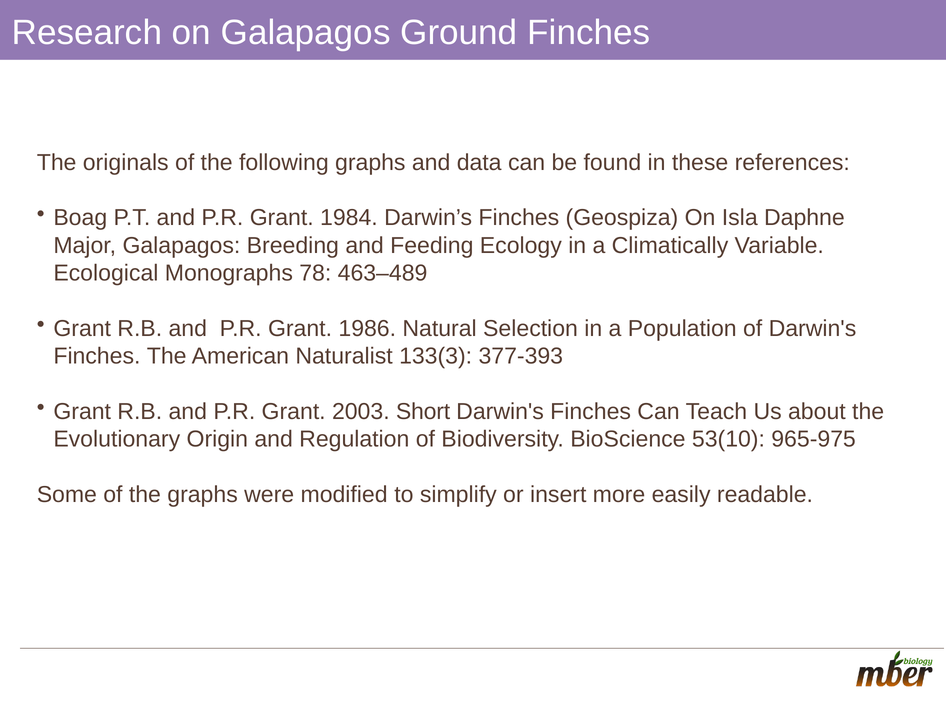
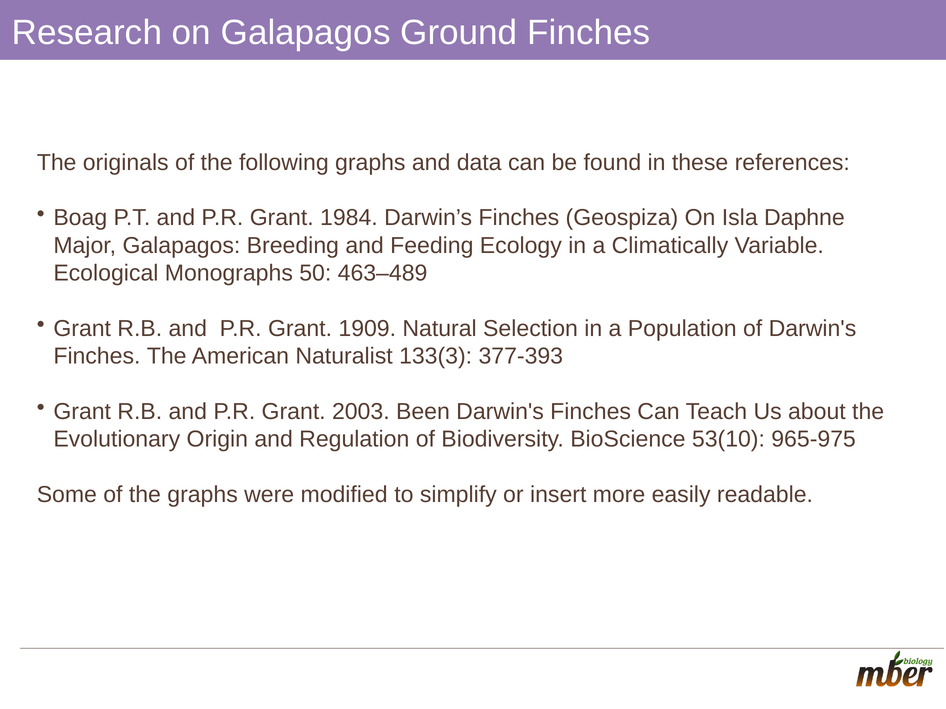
78: 78 -> 50 (315, 273)
1986: 1986 -> 1909 (367, 329)
Short: Short -> Been (423, 412)
